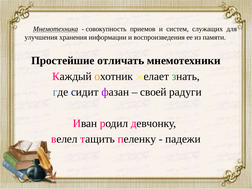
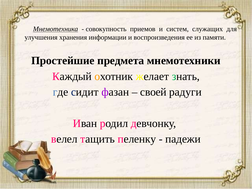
отличать: отличать -> предмета (121, 61)
